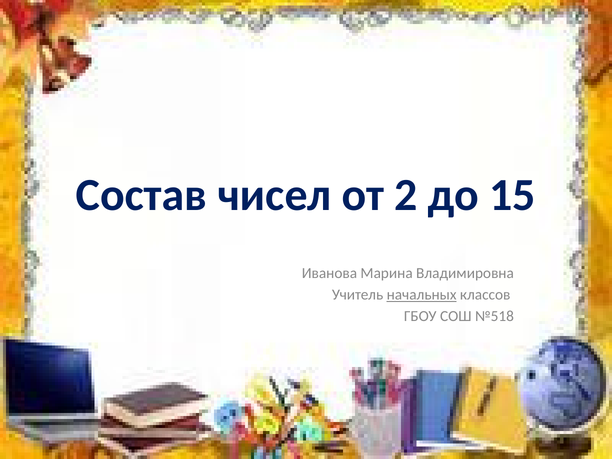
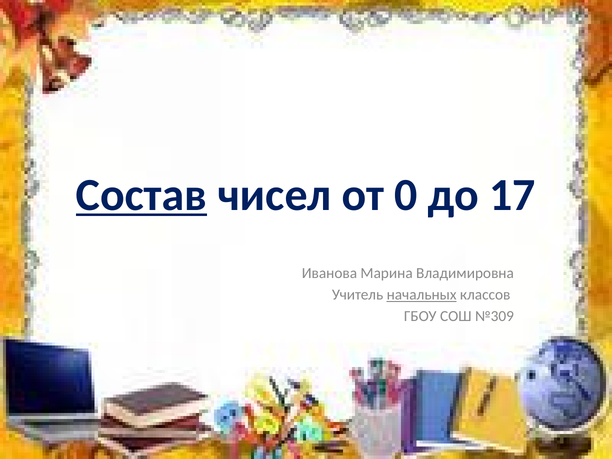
Состав underline: none -> present (142, 195)
2: 2 -> 0 (406, 195)
15: 15 -> 17 (512, 195)
№518: №518 -> №309 (495, 316)
